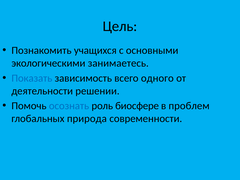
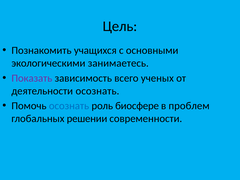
Показать colour: blue -> purple (32, 78)
одного: одного -> ученых (157, 78)
деятельности решении: решении -> осознать (97, 91)
природа: природа -> решении (87, 119)
